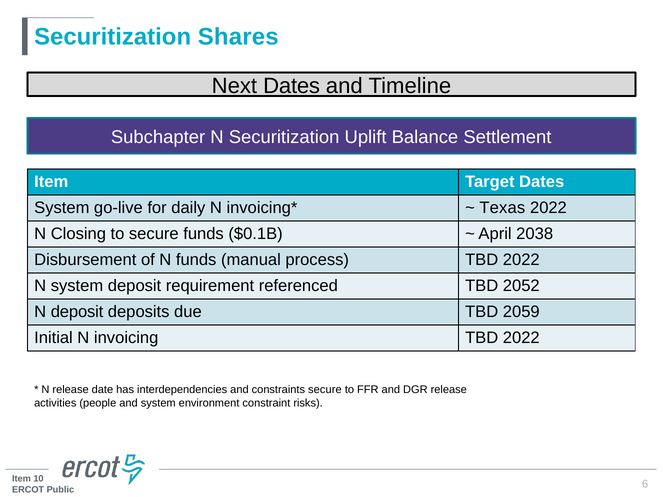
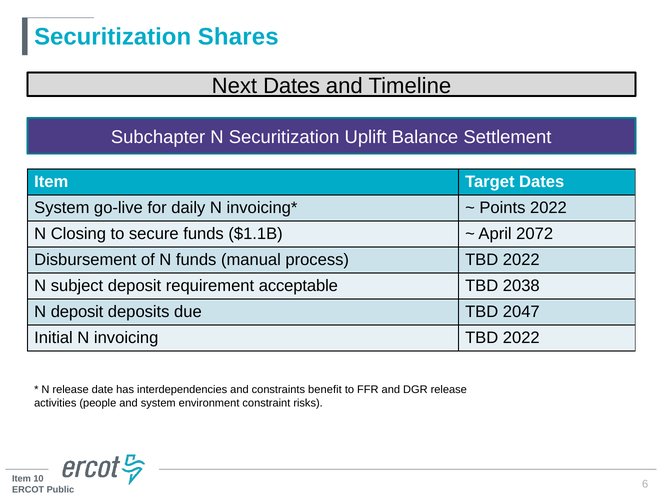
Texas: Texas -> Points (502, 208)
$0.1B: $0.1B -> $1.1B (256, 234)
2038: 2038 -> 2072 (535, 234)
N system: system -> subject (77, 286)
referenced: referenced -> acceptable (298, 286)
2052: 2052 -> 2038 (521, 286)
2059: 2059 -> 2047 (521, 312)
constraints secure: secure -> benefit (325, 390)
